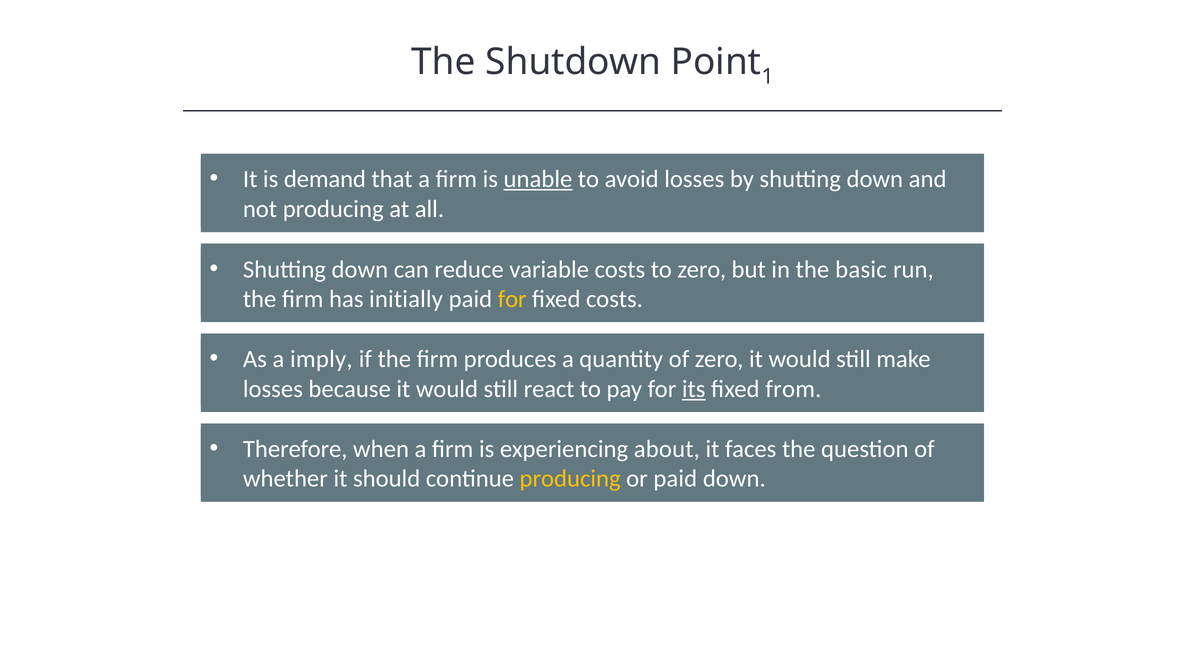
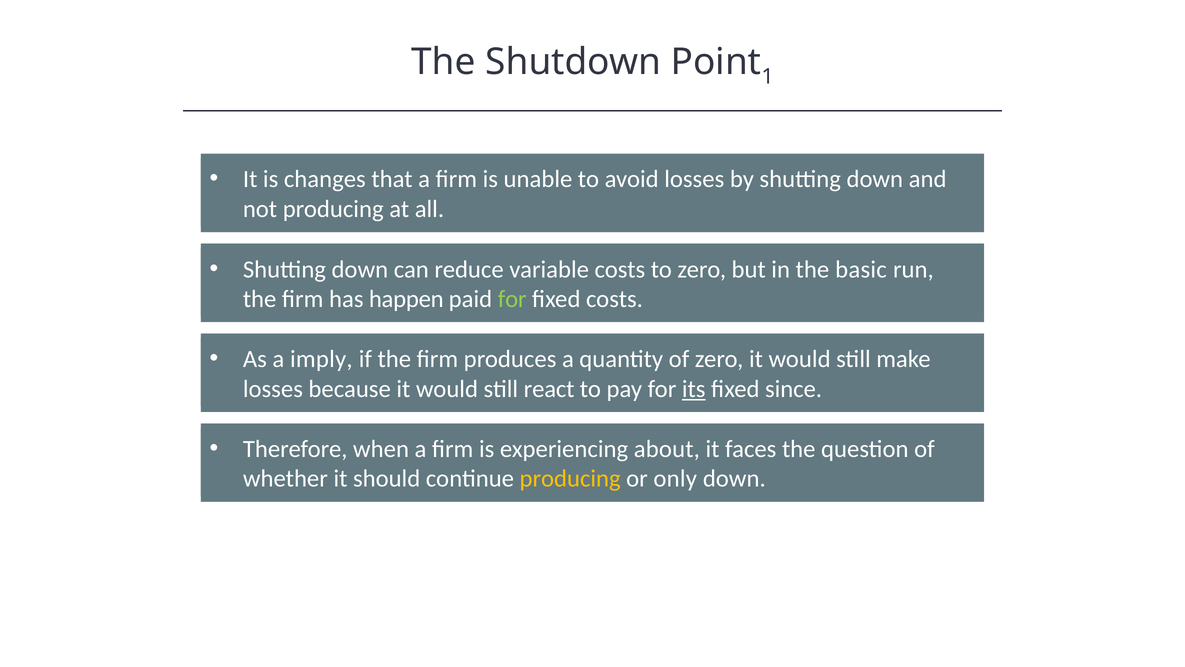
demand: demand -> changes (325, 179)
unable underline: present -> none (538, 179)
initially: initially -> happen (406, 299)
for colour: yellow -> light green (512, 299)
from: from -> since (794, 389)
or paid: paid -> only (675, 478)
